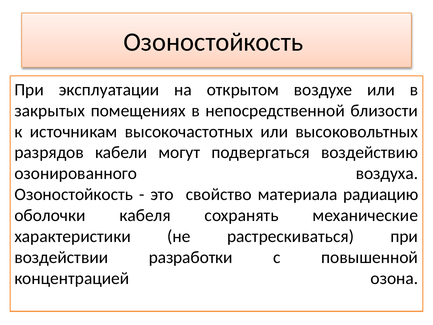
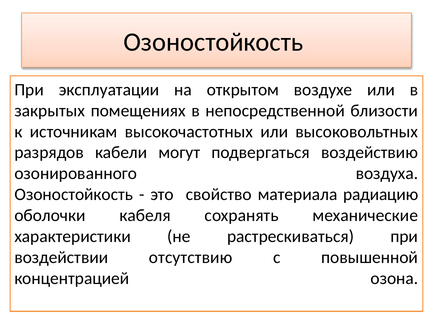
разработки: разработки -> отсутствию (191, 257)
